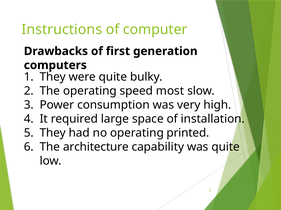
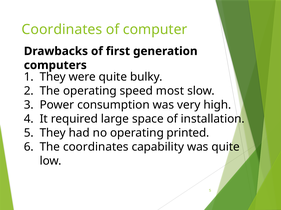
Instructions: Instructions -> Coordinates (62, 30)
The architecture: architecture -> coordinates (96, 147)
